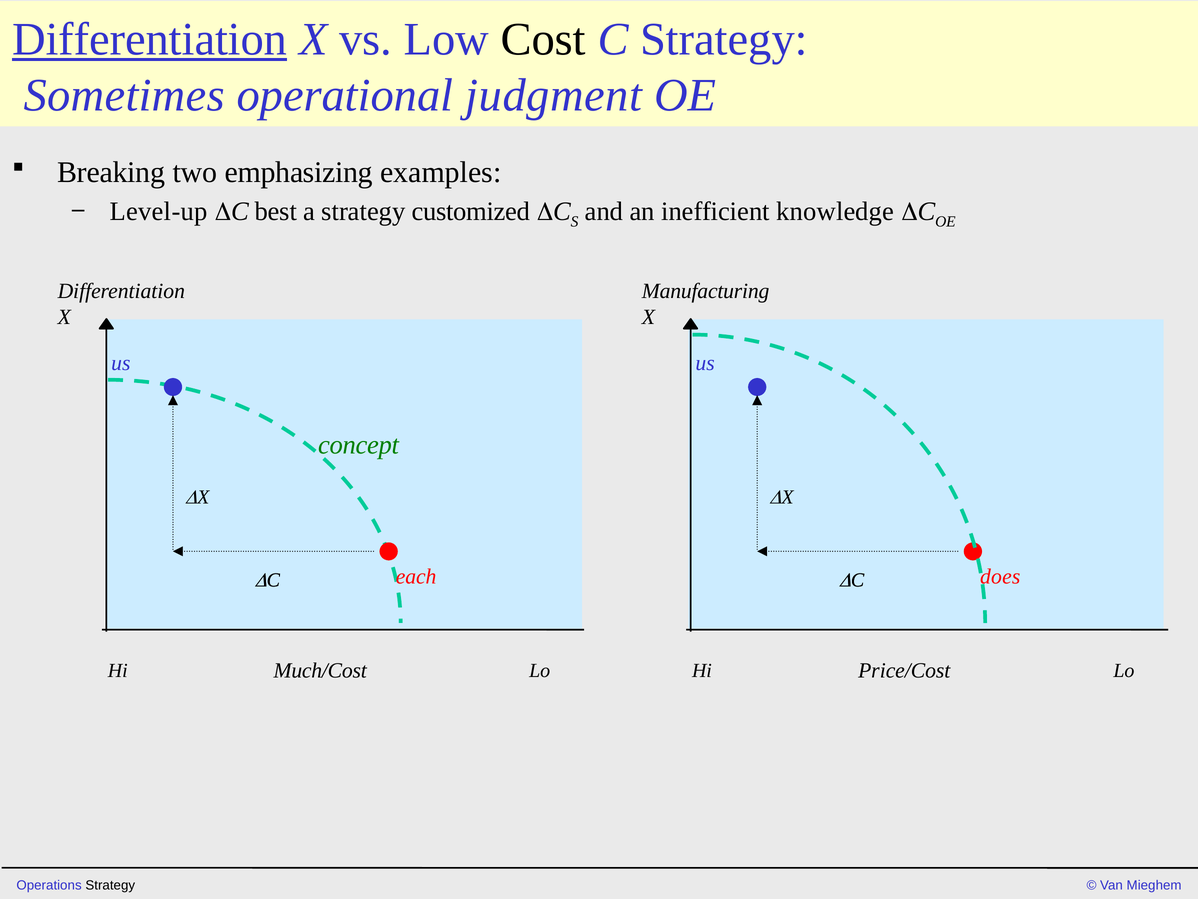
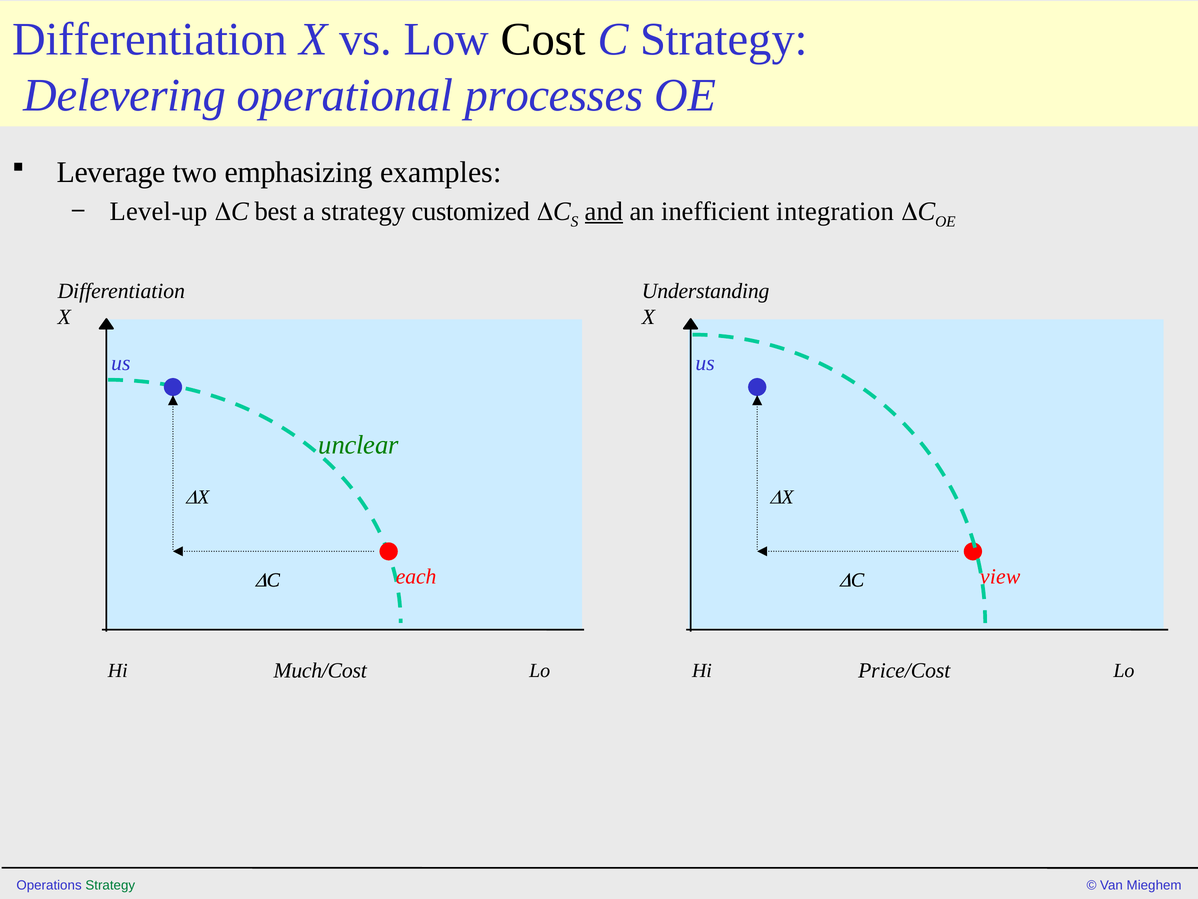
Differentiation underline: present -> none (150, 40)
Sometimes: Sometimes -> Delevering (125, 95)
judgment: judgment -> processes (554, 95)
Breaking: Breaking -> Leverage (111, 172)
and underline: none -> present (604, 211)
knowledge: knowledge -> integration (835, 211)
Manufacturing: Manufacturing -> Understanding (706, 291)
concept: concept -> unclear (358, 444)
does: does -> view (1000, 576)
Strategy colour: black -> green (110, 885)
